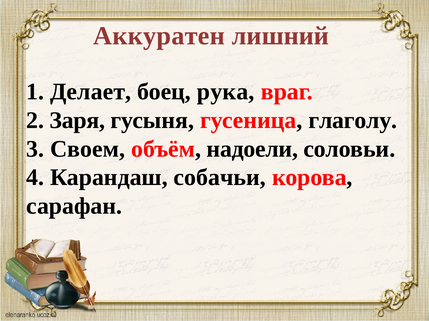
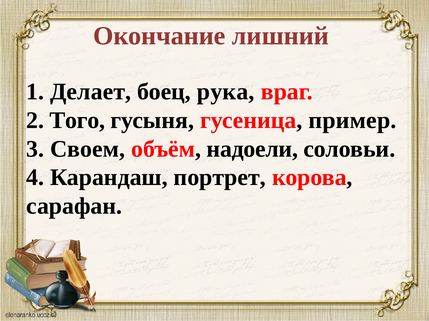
Аккуратен: Аккуратен -> Окончание (159, 36)
Заря: Заря -> Того (77, 121)
глаголу: глаголу -> пример (352, 121)
собачьи: собачьи -> портрет (220, 178)
